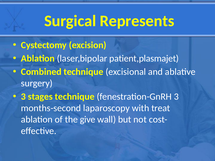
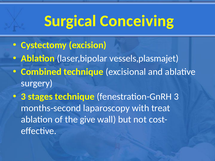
Represents: Represents -> Conceiving (137, 21)
patient,plasmajet: patient,plasmajet -> vessels,plasmajet (144, 58)
